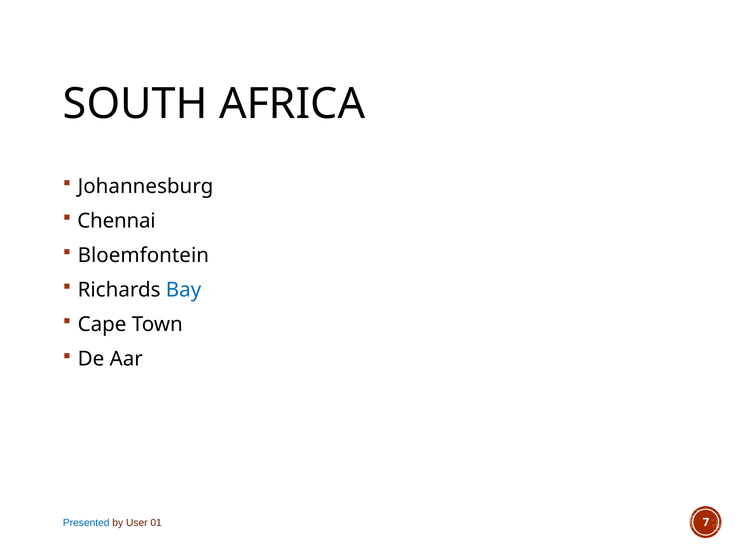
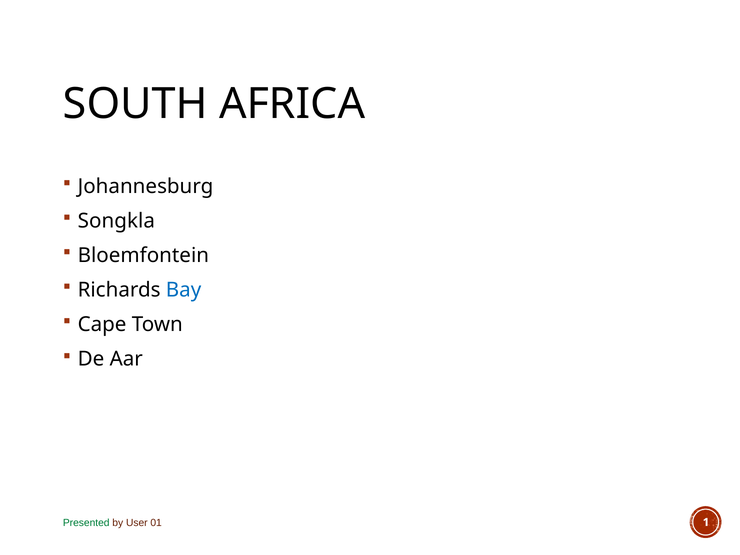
Chennai: Chennai -> Songkla (116, 221)
Presented colour: blue -> green (86, 523)
7: 7 -> 1 (706, 522)
